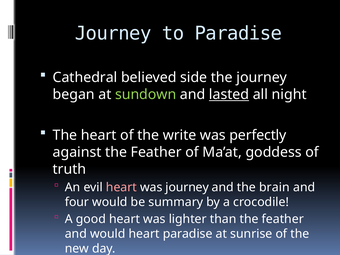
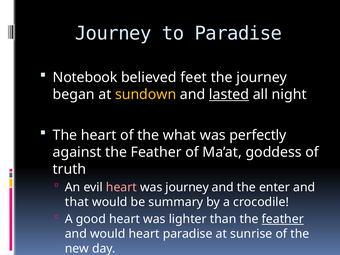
Cathedral: Cathedral -> Notebook (85, 77)
side: side -> feet (194, 77)
sundown colour: light green -> yellow (146, 94)
write: write -> what (179, 135)
brain: brain -> enter (274, 187)
four: four -> that (77, 202)
feather underline: none -> present (283, 219)
